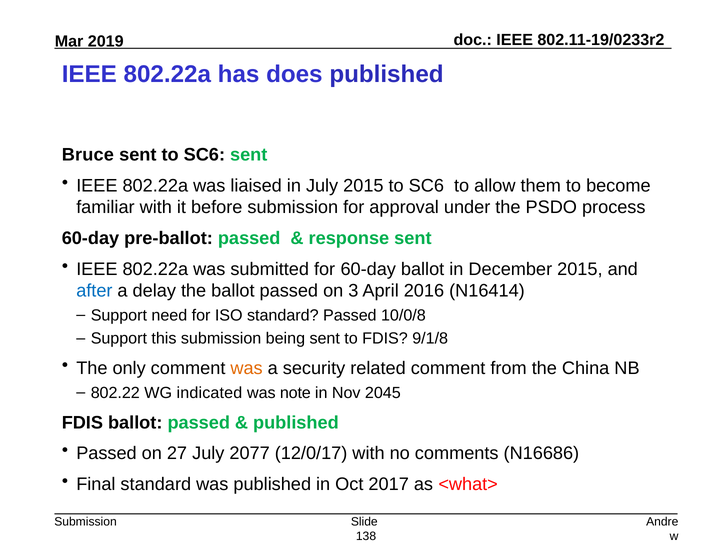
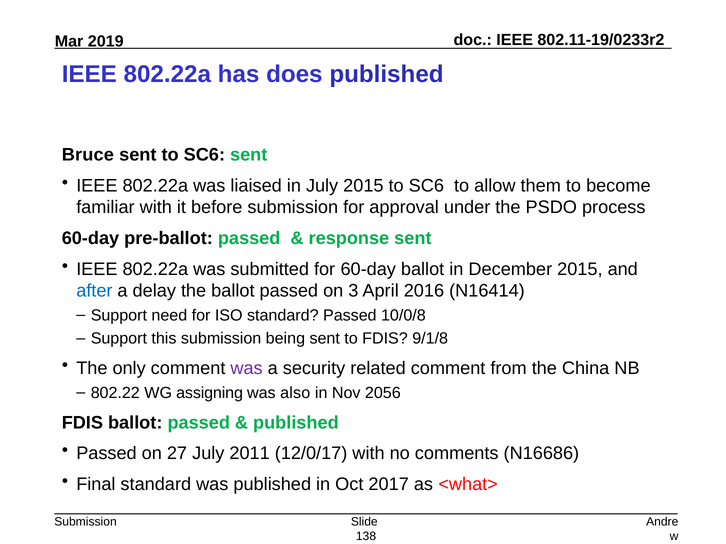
was colour: orange -> purple (247, 369)
indicated: indicated -> assigning (210, 393)
note: note -> also (295, 393)
2045: 2045 -> 2056 (383, 393)
2077: 2077 -> 2011 (250, 454)
